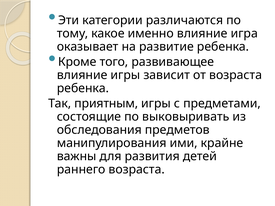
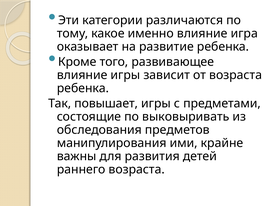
приятным: приятным -> повышает (106, 104)
